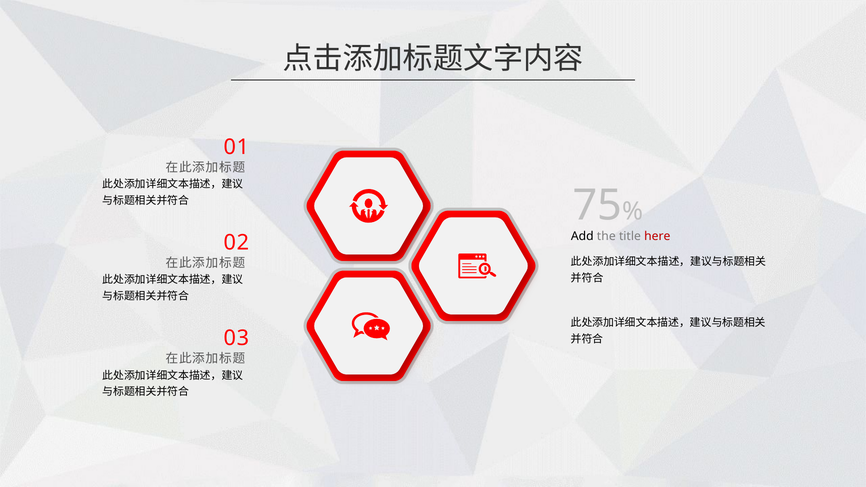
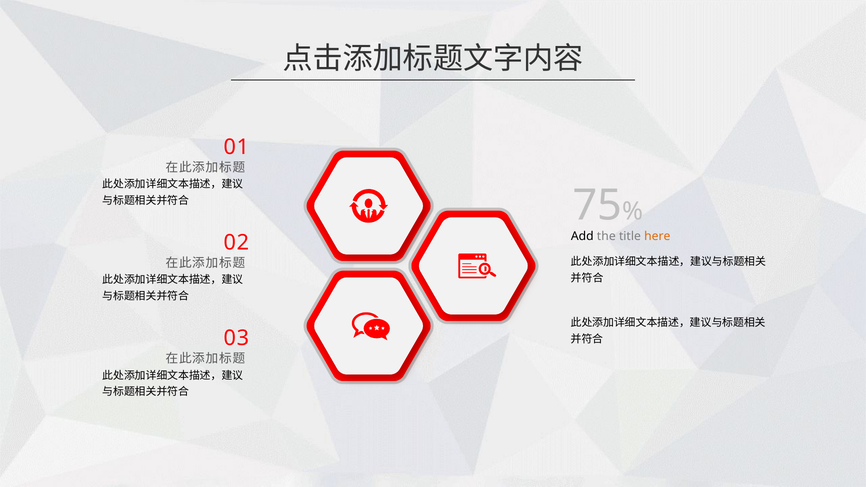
here colour: red -> orange (657, 236)
